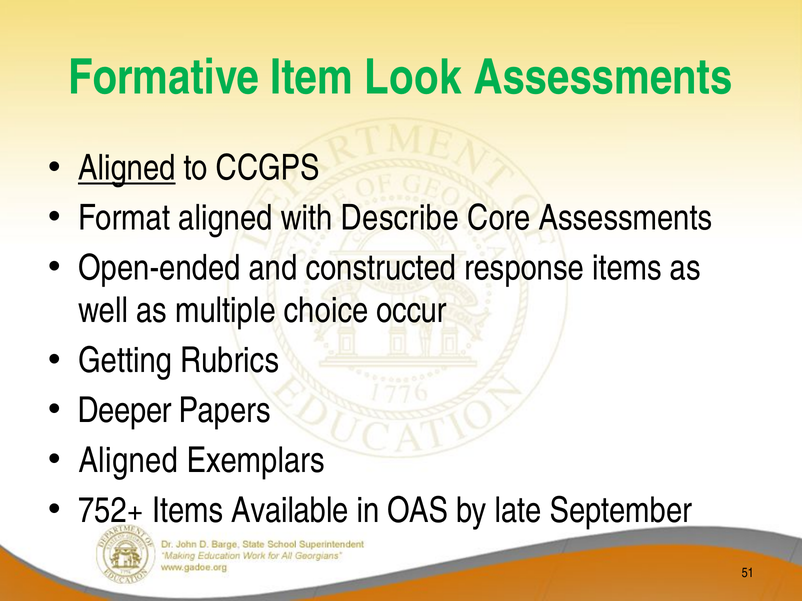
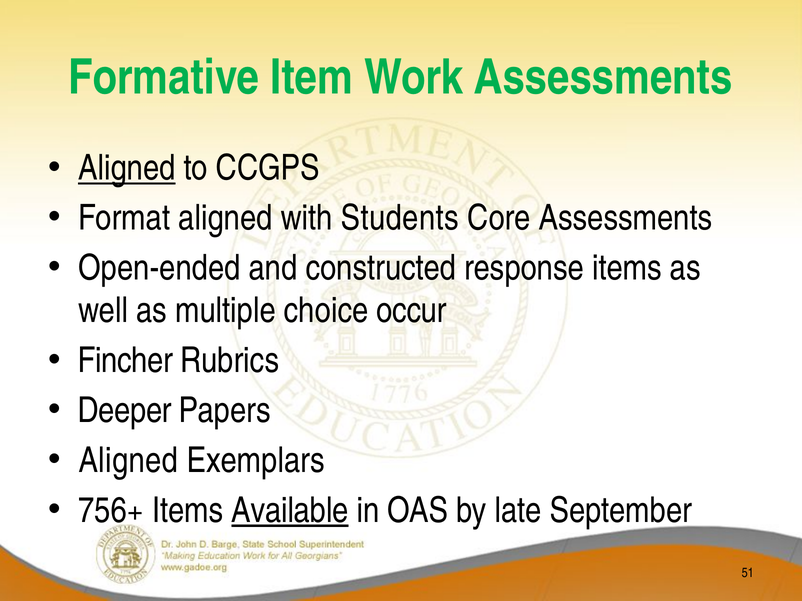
Look: Look -> Work (414, 78)
Describe: Describe -> Students (400, 218)
Getting: Getting -> Fincher (125, 361)
752+: 752+ -> 756+ (111, 511)
Available underline: none -> present (290, 511)
